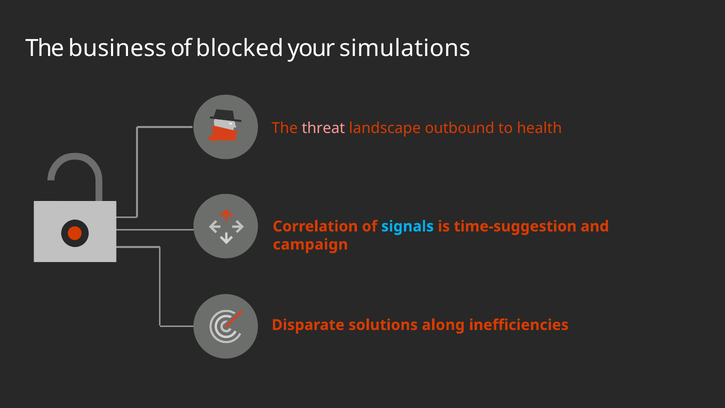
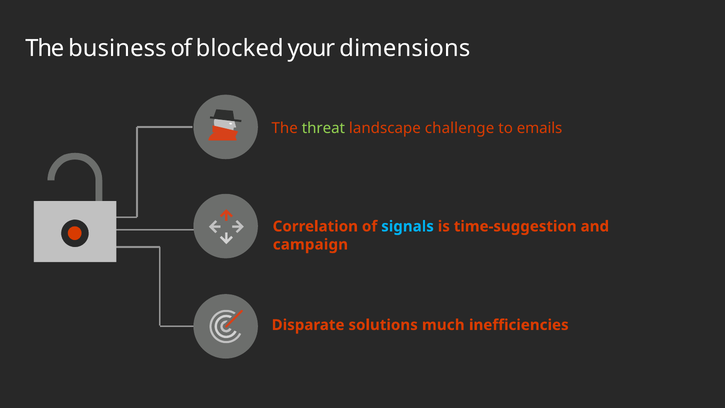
simulations: simulations -> dimensions (405, 49)
threat colour: pink -> light green (323, 128)
outbound: outbound -> challenge (460, 128)
health: health -> emails (540, 128)
along: along -> much (443, 325)
